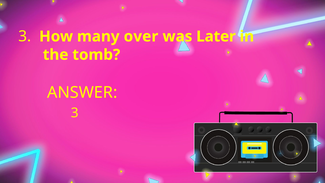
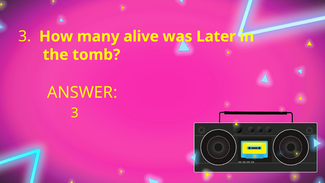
over: over -> alive (141, 36)
